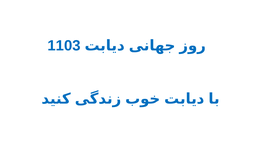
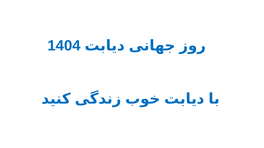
1103: 1103 -> 1404 (64, 46)
